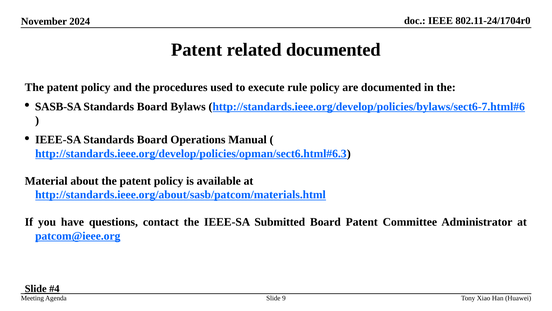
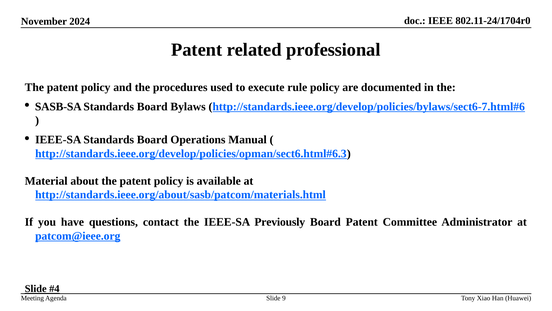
related documented: documented -> professional (333, 50)
Submitted: Submitted -> Previously (280, 222)
